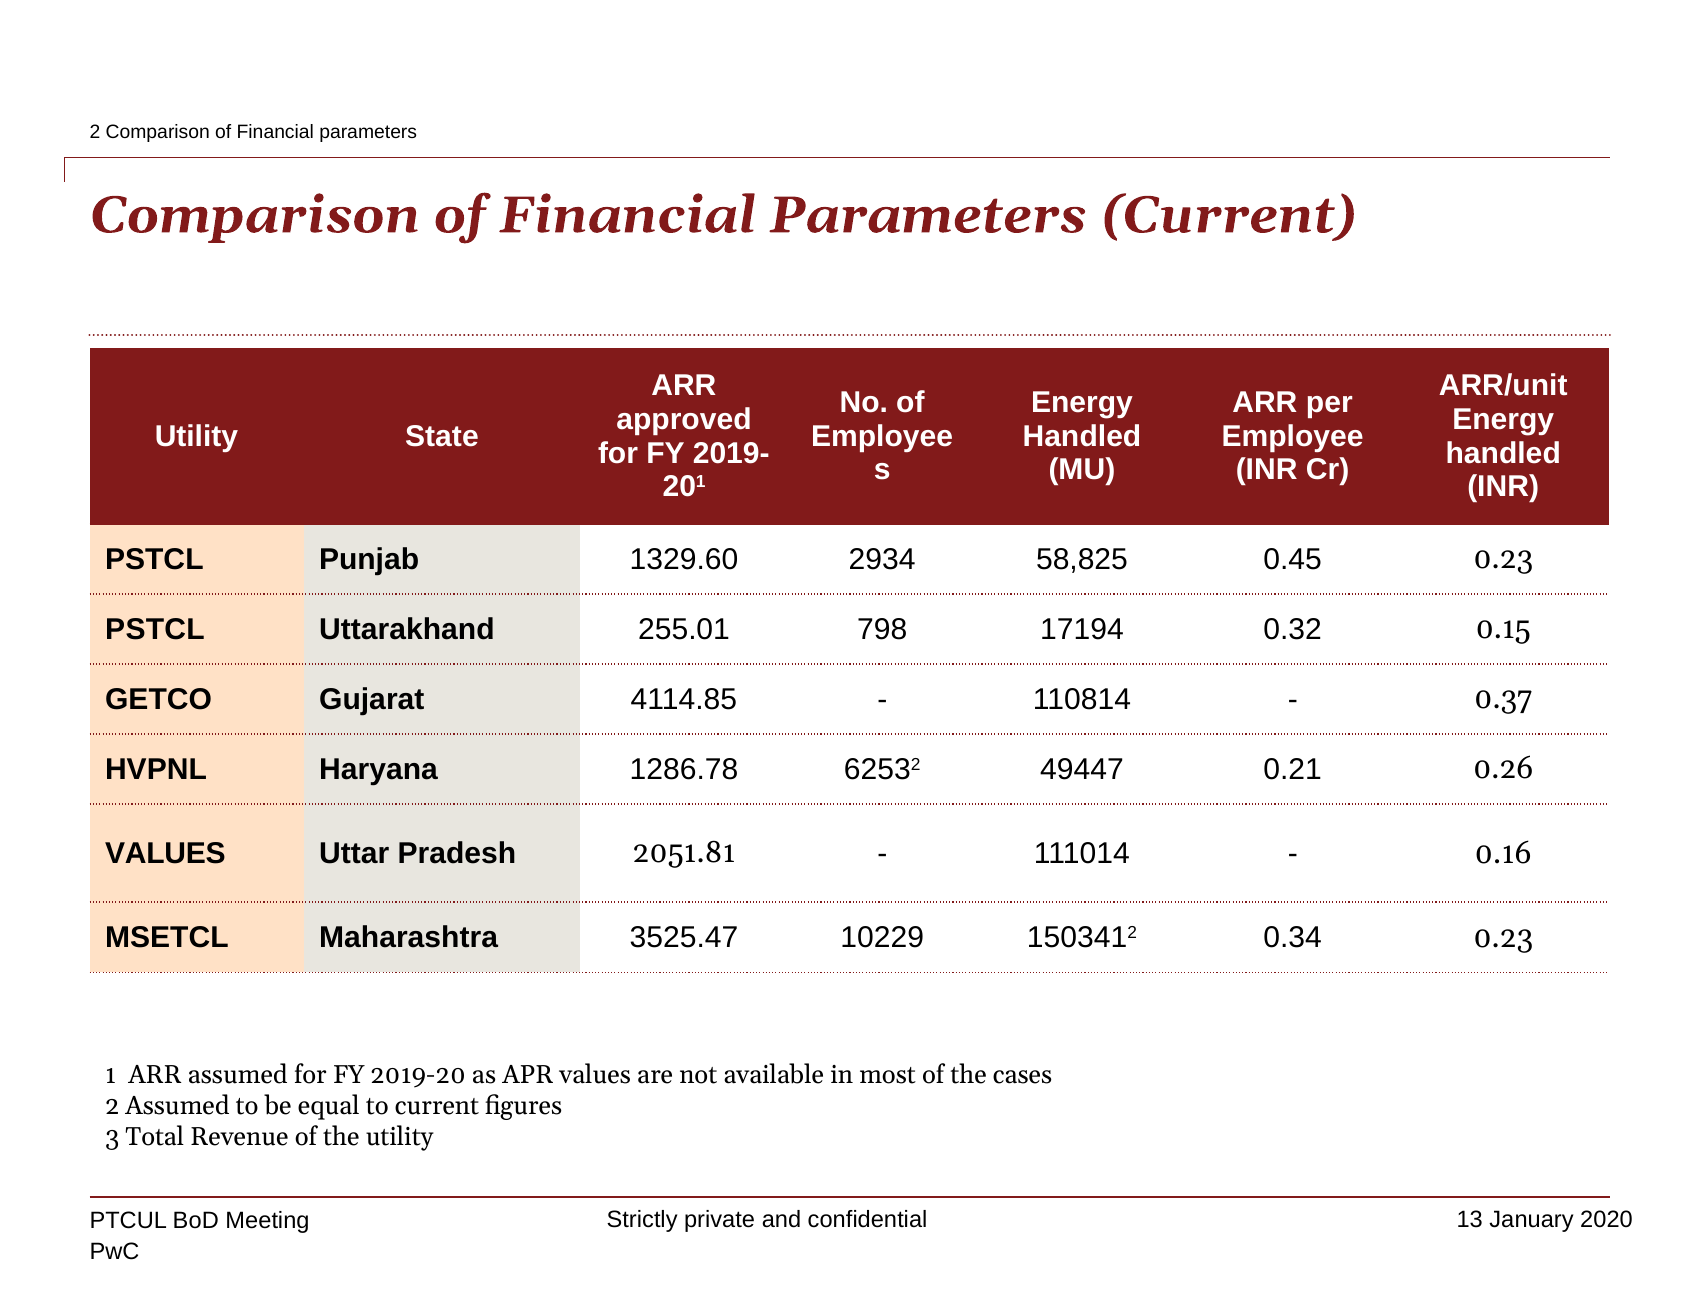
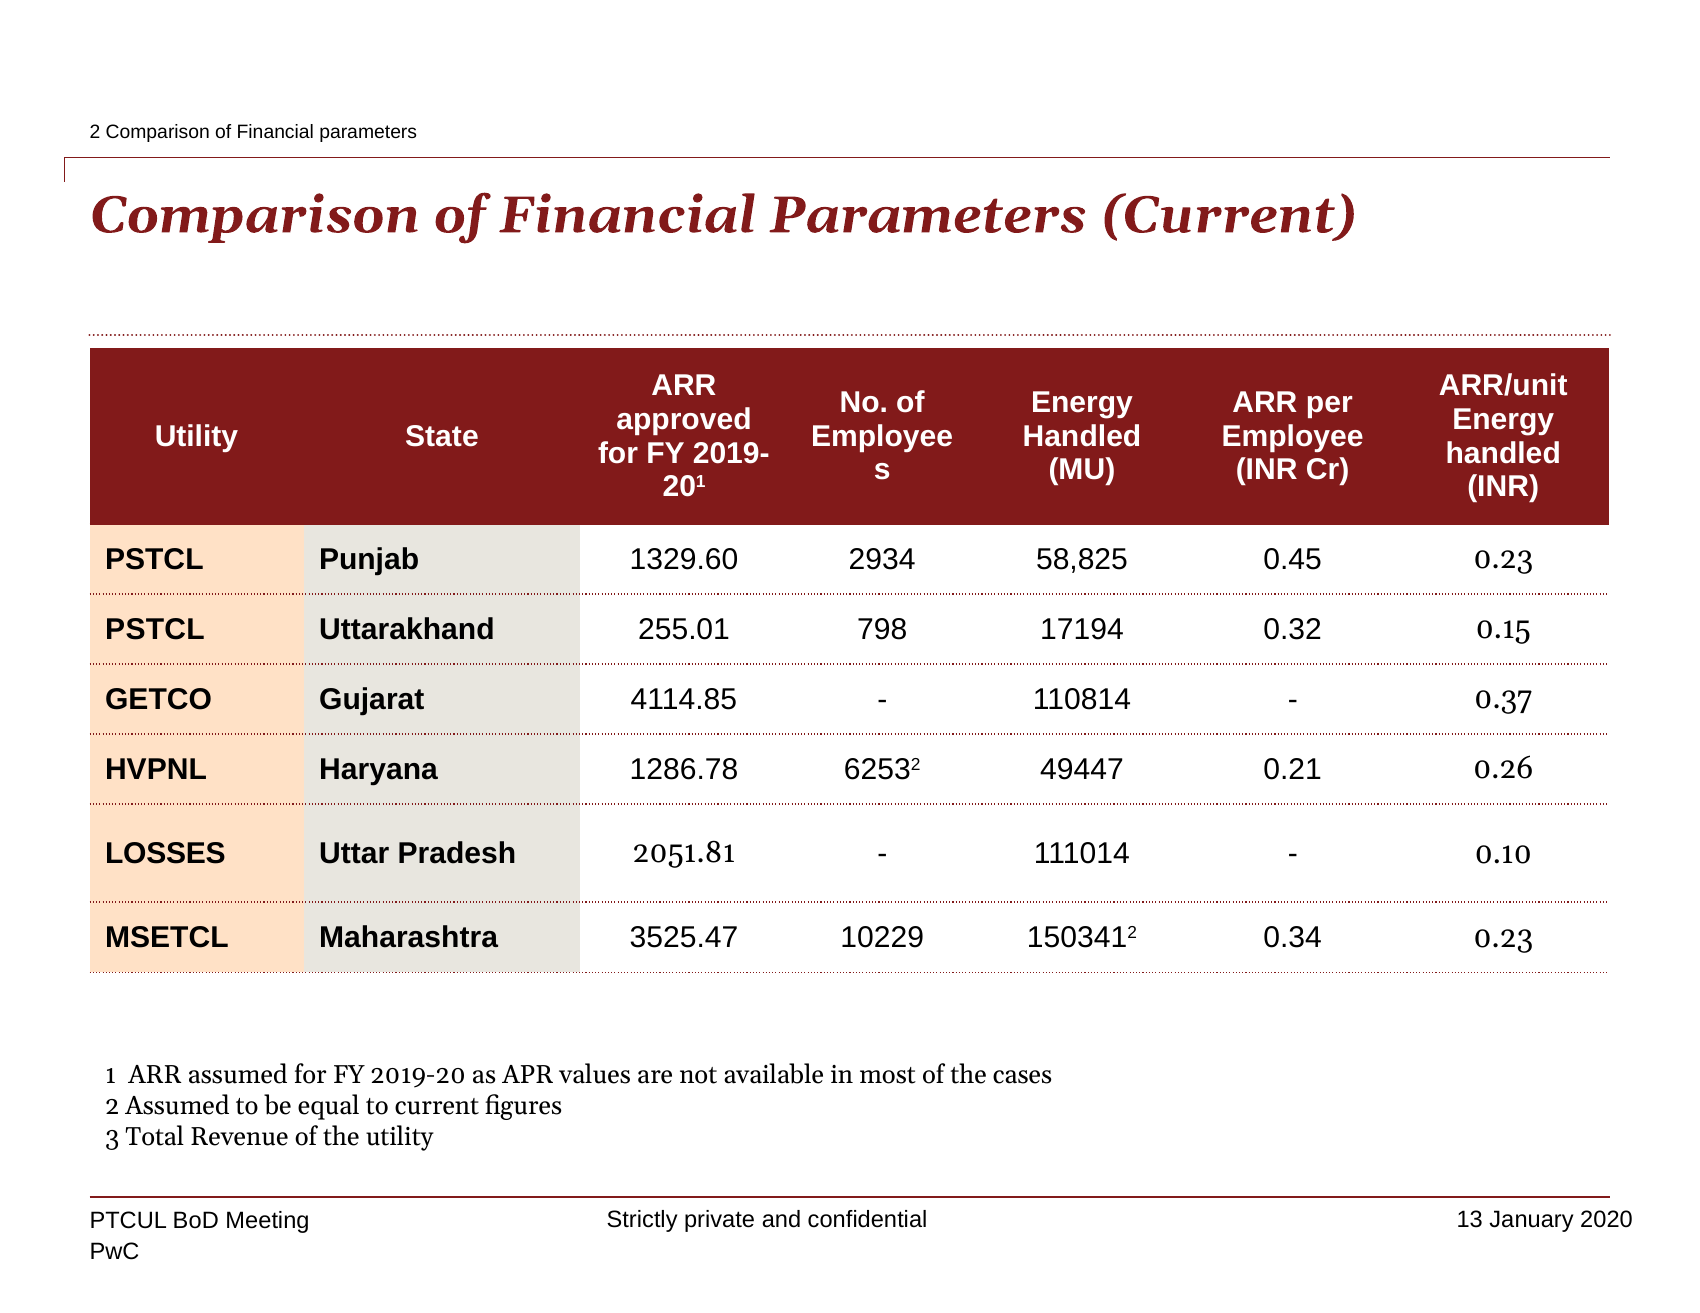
VALUES: VALUES -> LOSSES (165, 854)
0.16: 0.16 -> 0.10 (1503, 854)
